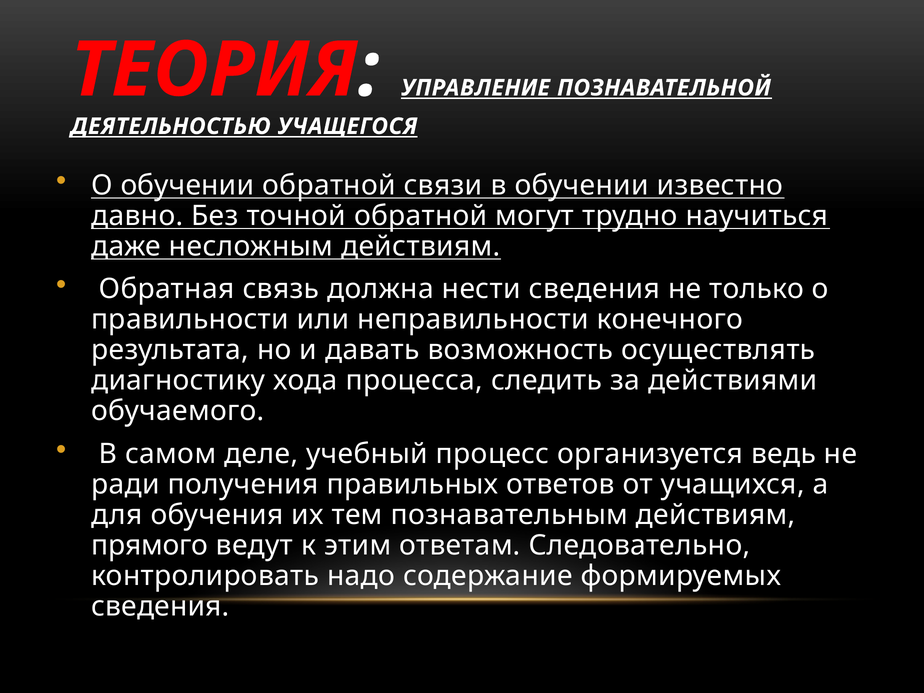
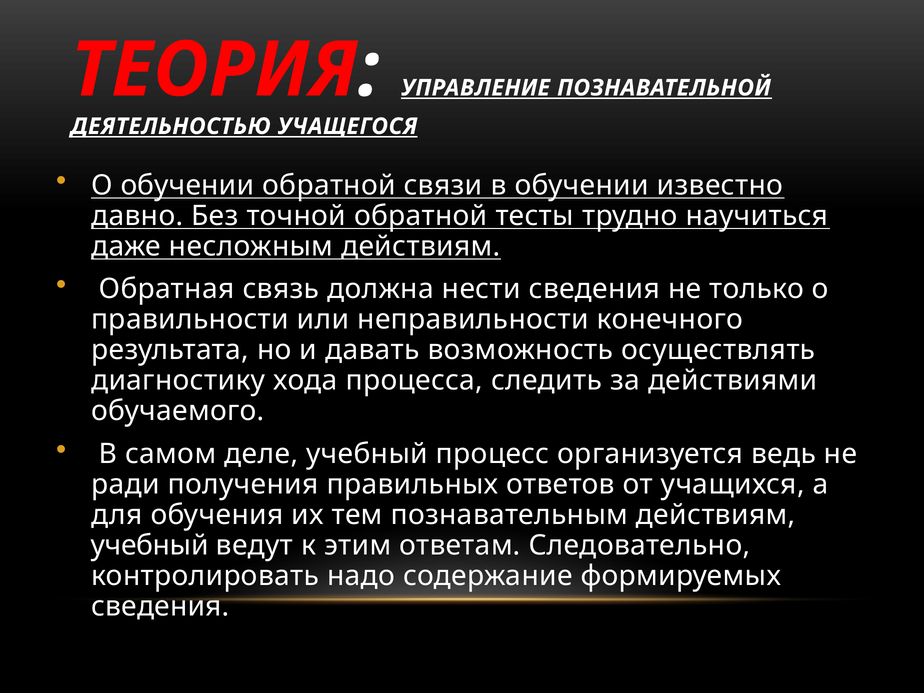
могут: могут -> тесты (535, 216)
прямого: прямого -> учебный (150, 545)
